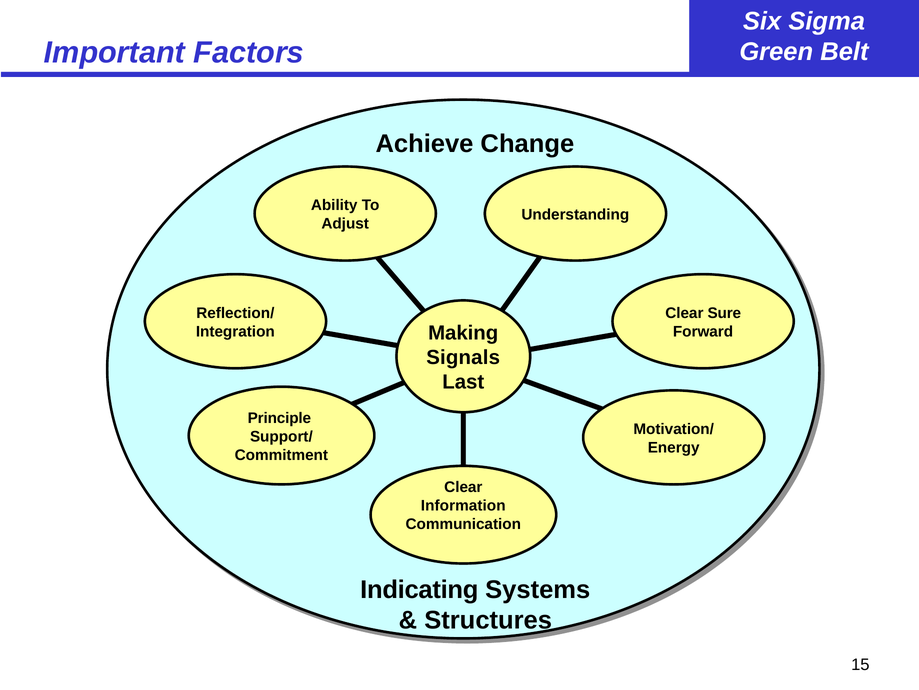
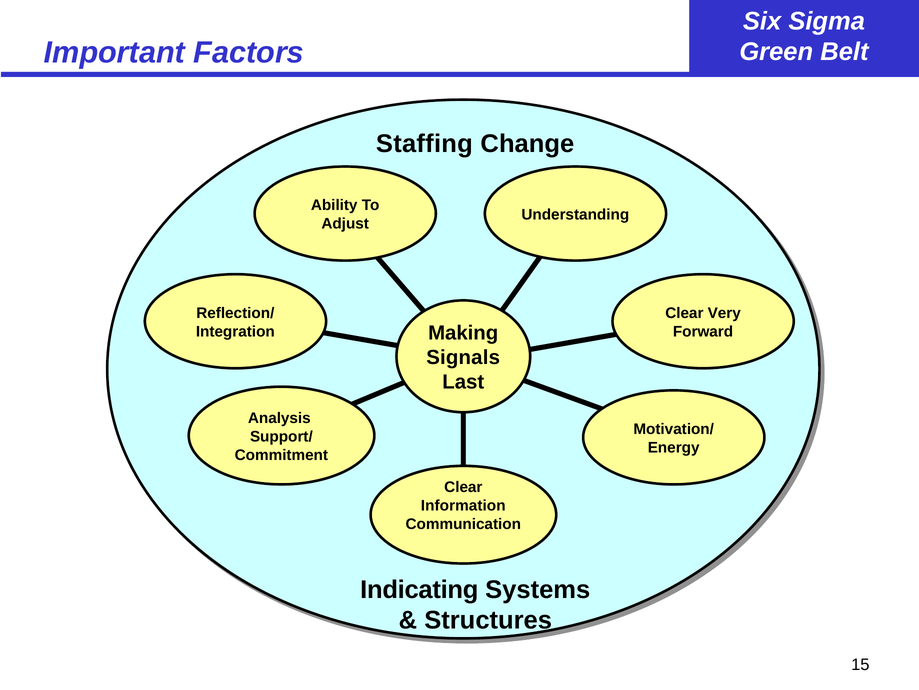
Achieve: Achieve -> Staffing (424, 144)
Sure: Sure -> Very (724, 313)
Principle: Principle -> Analysis (279, 418)
